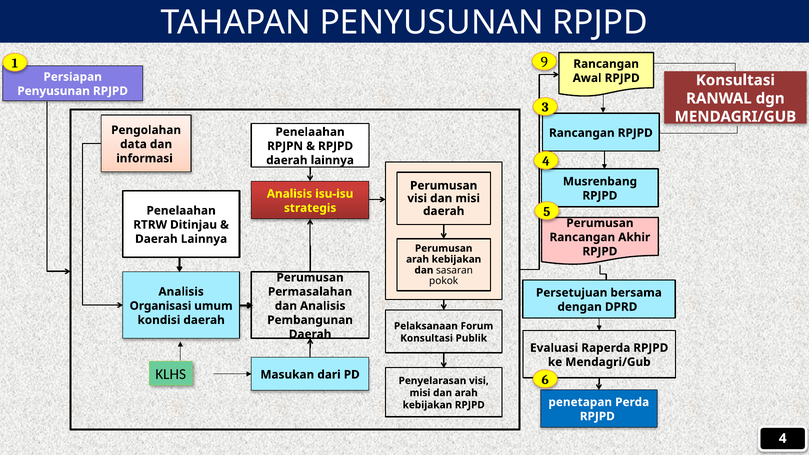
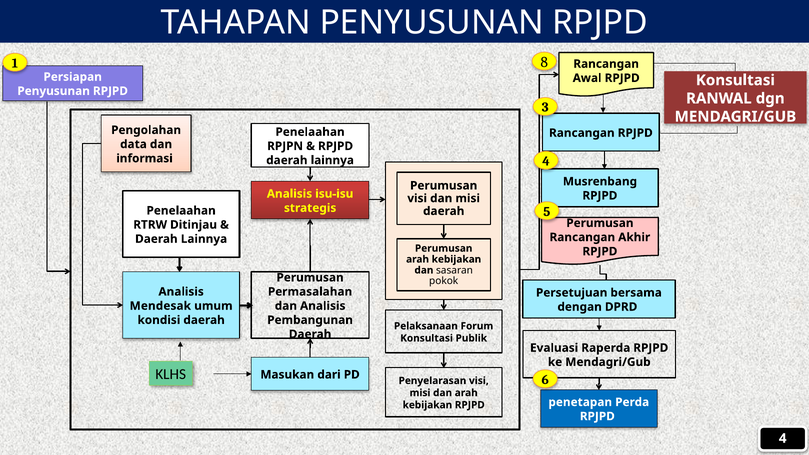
9: 9 -> 8 (544, 62)
Organisasi: Organisasi -> Mendesak (160, 306)
